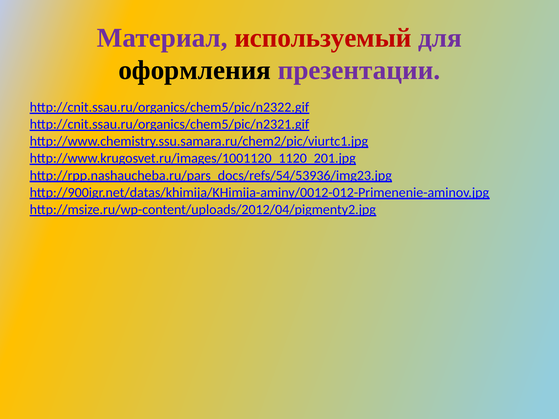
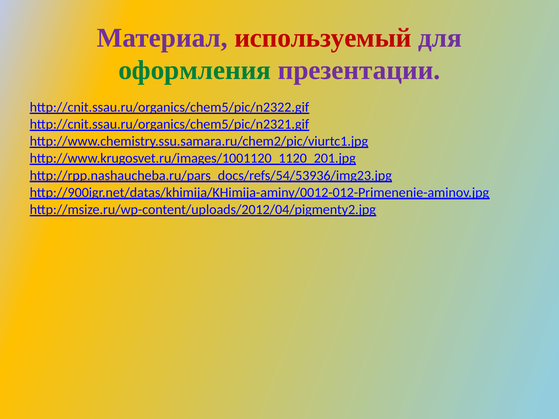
оформления colour: black -> green (195, 70)
